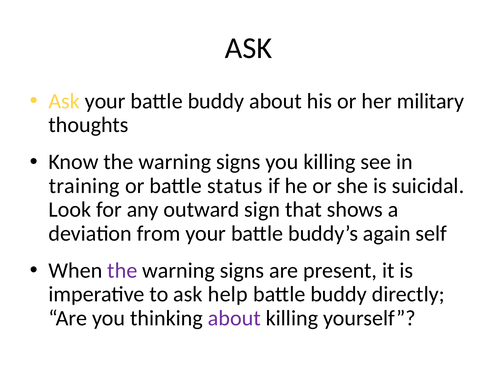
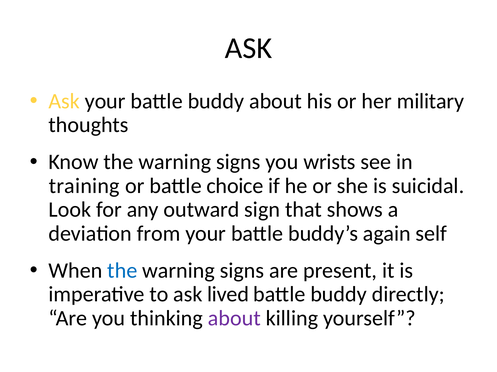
you killing: killing -> wrists (330, 162)
status: status -> choice (235, 186)
the colour: purple -> blue (122, 271)
help: help -> lived (228, 295)
